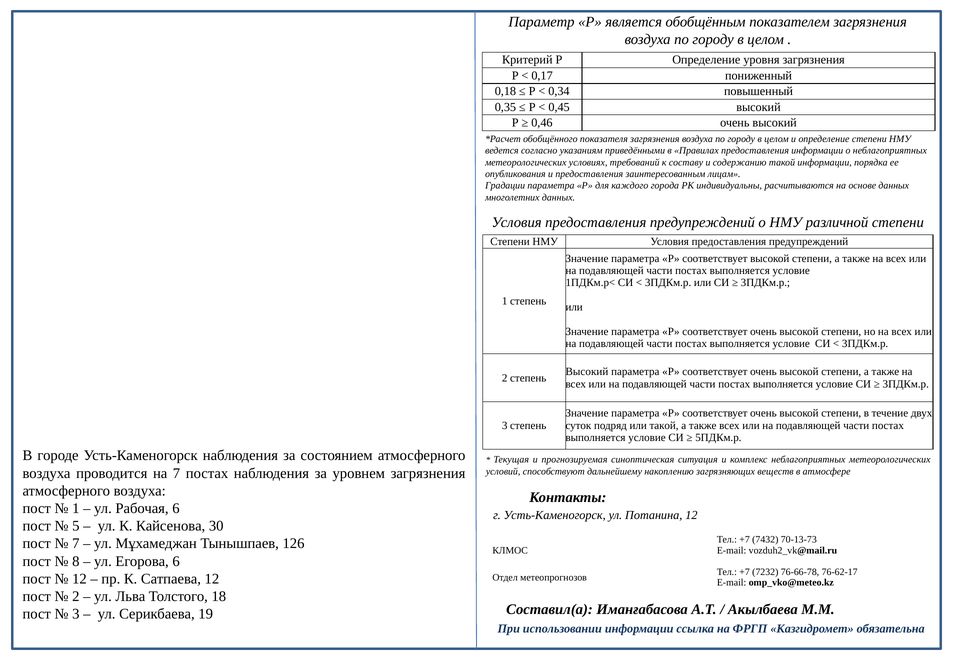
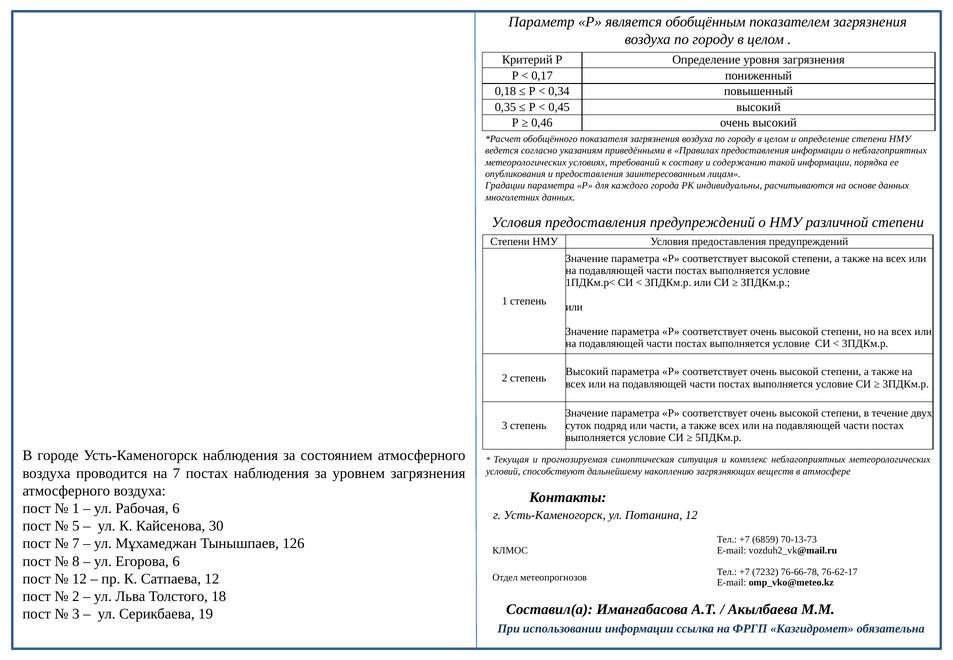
или такой: такой -> части (664, 425)
7432: 7432 -> 6859 (765, 539)
